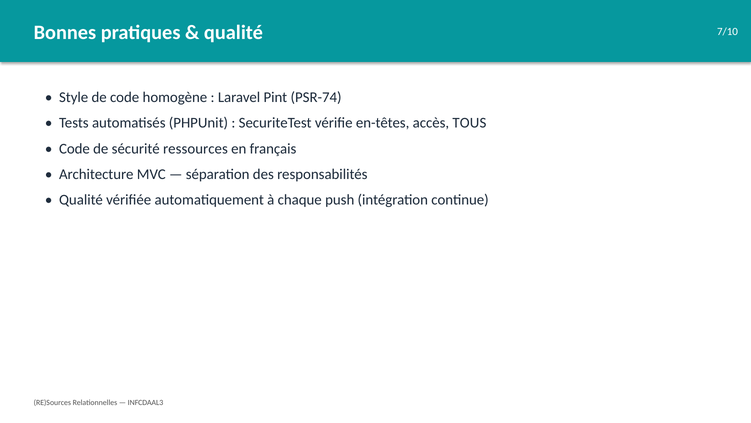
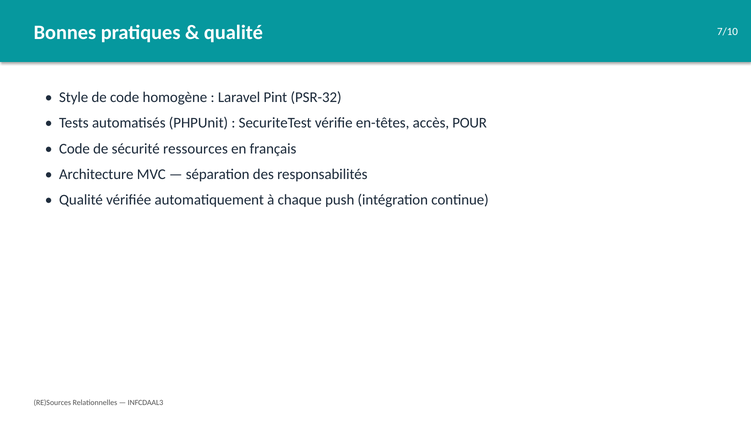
PSR-74: PSR-74 -> PSR-32 (316, 97)
TOUS: TOUS -> POUR (470, 123)
